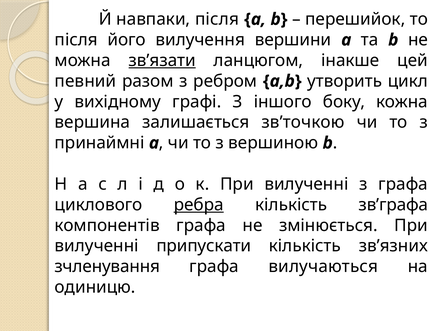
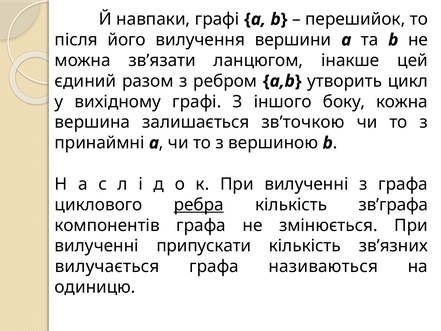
навпаки після: після -> графі (217, 19)
зв’язати underline: present -> none (162, 60)
певний: певний -> єдиний (85, 81)
зчленування: зчленування -> вилучається (107, 266)
вилучаються: вилучаються -> називаються (323, 266)
